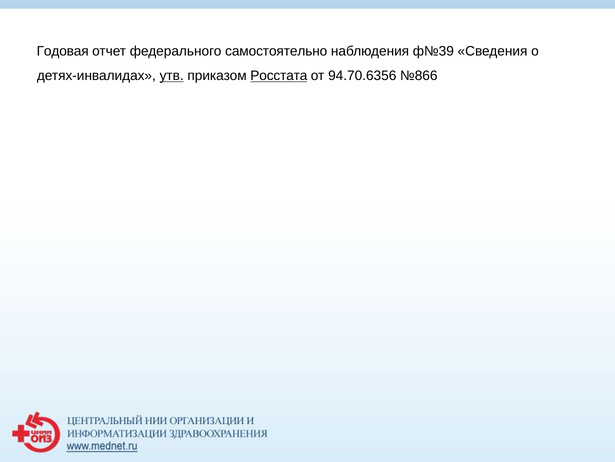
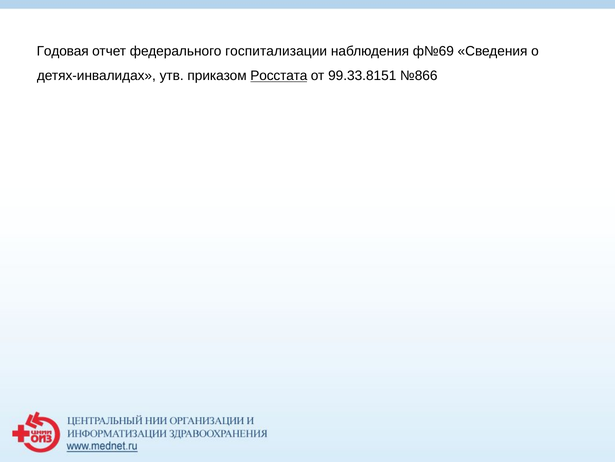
самостоятельно: самостоятельно -> госпитализации (276, 51)
ф№39: ф№39 -> ф№69 (433, 51)
утв underline: present -> none (172, 76)
94.70.6356: 94.70.6356 -> 99.33.8151 (362, 76)
